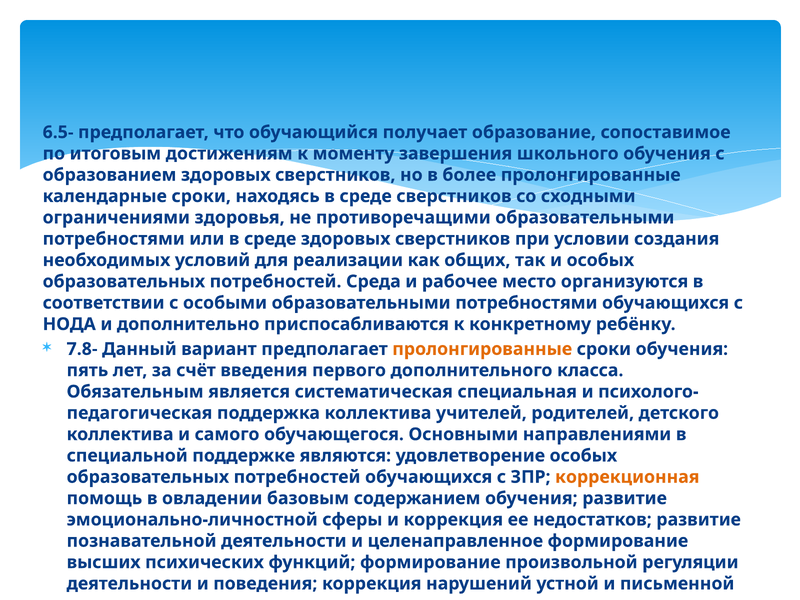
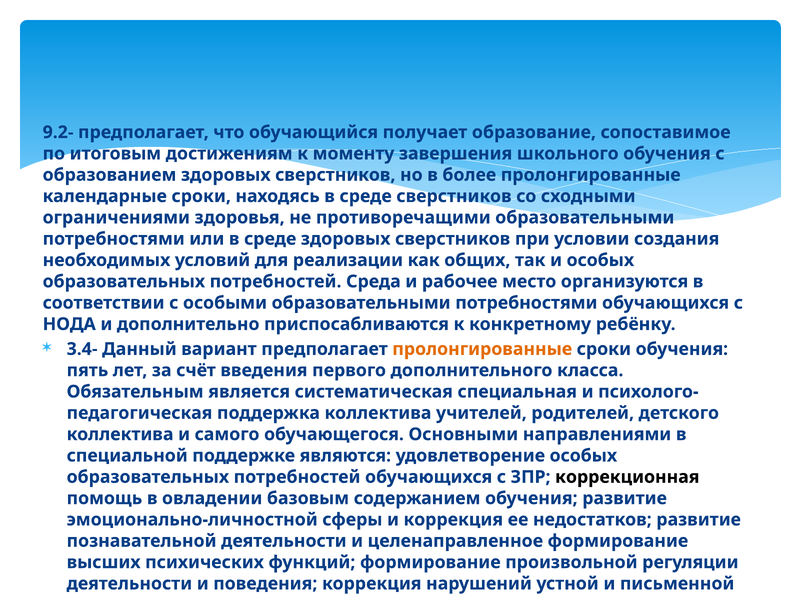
6.5-: 6.5- -> 9.2- (58, 132)
7.8-: 7.8- -> 3.4- (82, 349)
коррекционная colour: orange -> black (627, 477)
